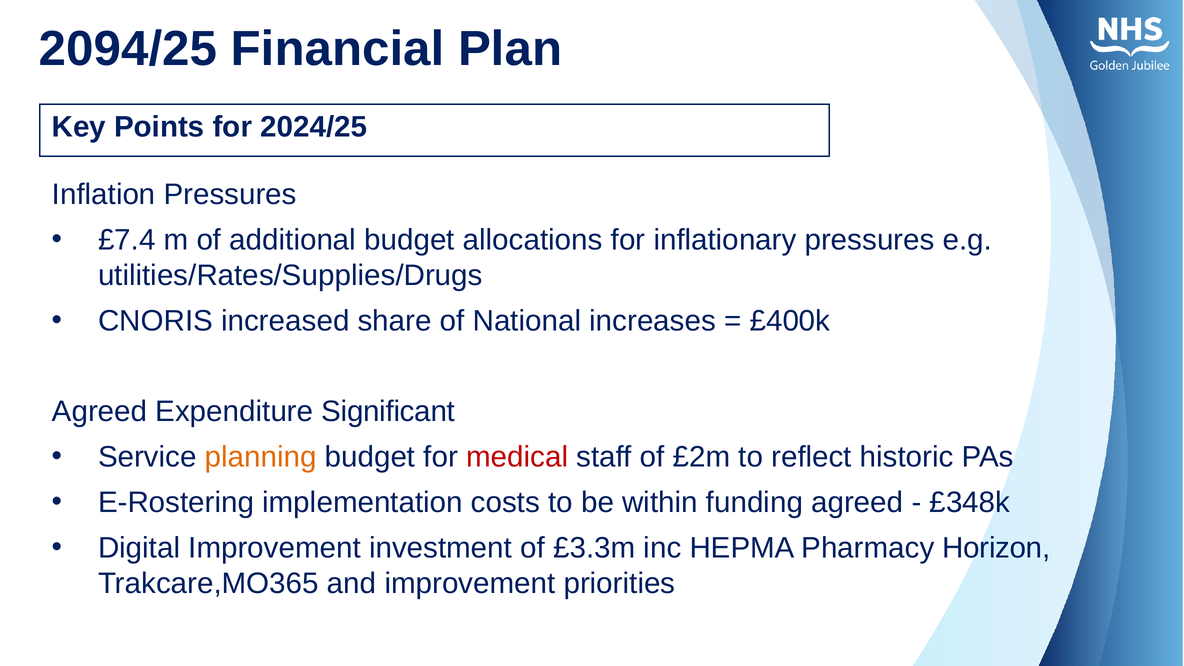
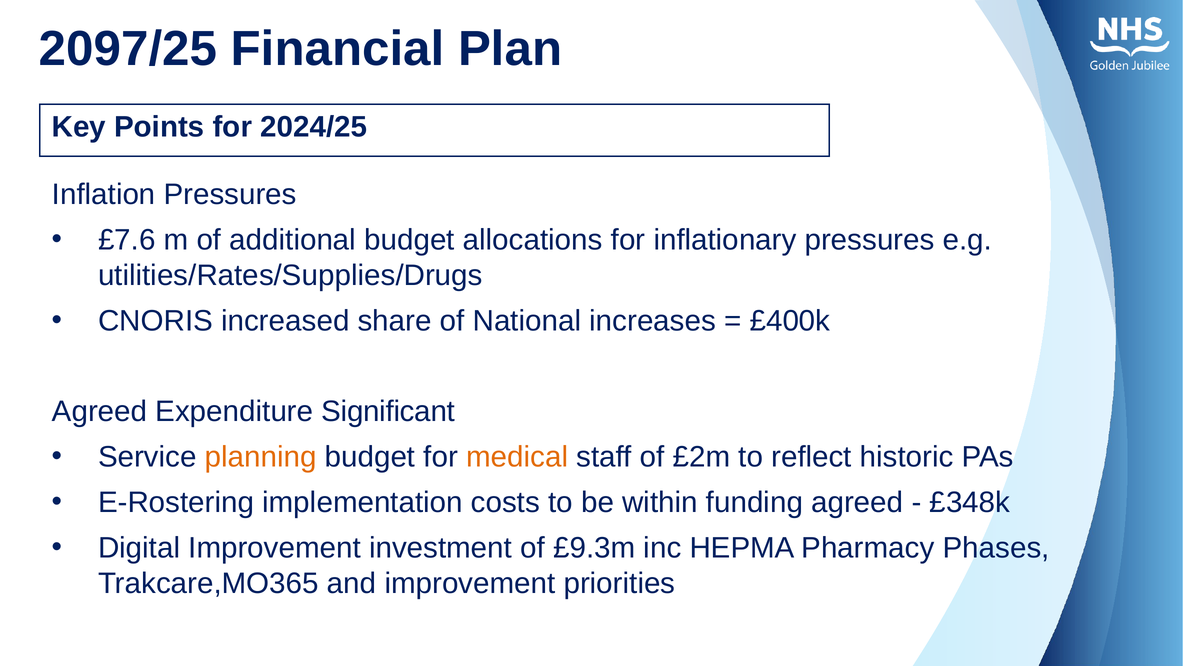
2094/25: 2094/25 -> 2097/25 (128, 49)
£7.4: £7.4 -> £7.6 (127, 240)
medical colour: red -> orange (517, 457)
£3.3m: £3.3m -> £9.3m (594, 548)
Horizon: Horizon -> Phases (996, 548)
